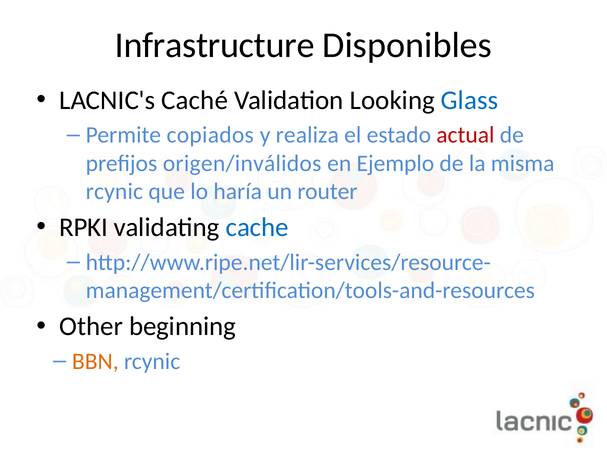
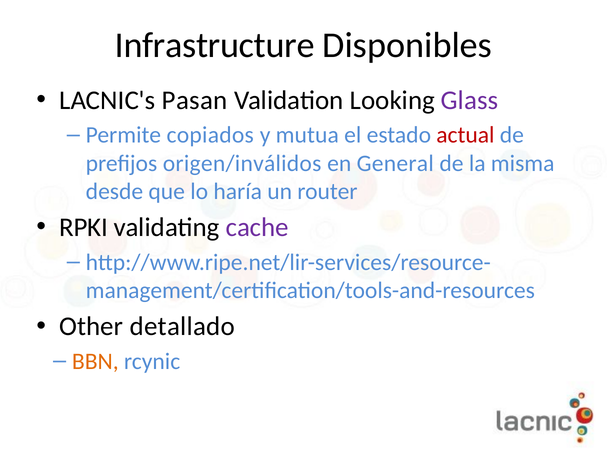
Caché: Caché -> Pasan (195, 100)
Glass colour: blue -> purple (470, 100)
realiza: realiza -> mutua (307, 135)
Ejemplo: Ejemplo -> General (395, 163)
rcynic: rcynic -> desde (114, 192)
cache colour: blue -> purple (257, 228)
beginning: beginning -> detallado (182, 327)
